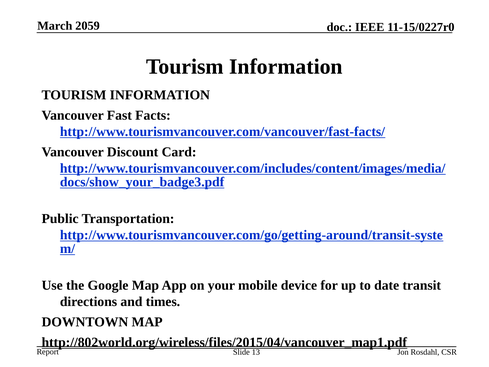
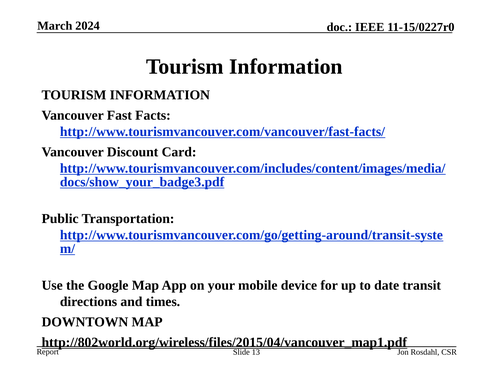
2059: 2059 -> 2024 (88, 26)
